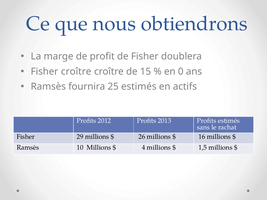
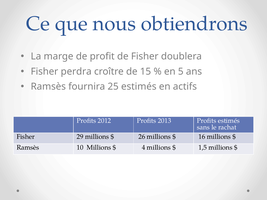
Fisher croître: croître -> perdra (76, 72)
0: 0 -> 5 (181, 72)
